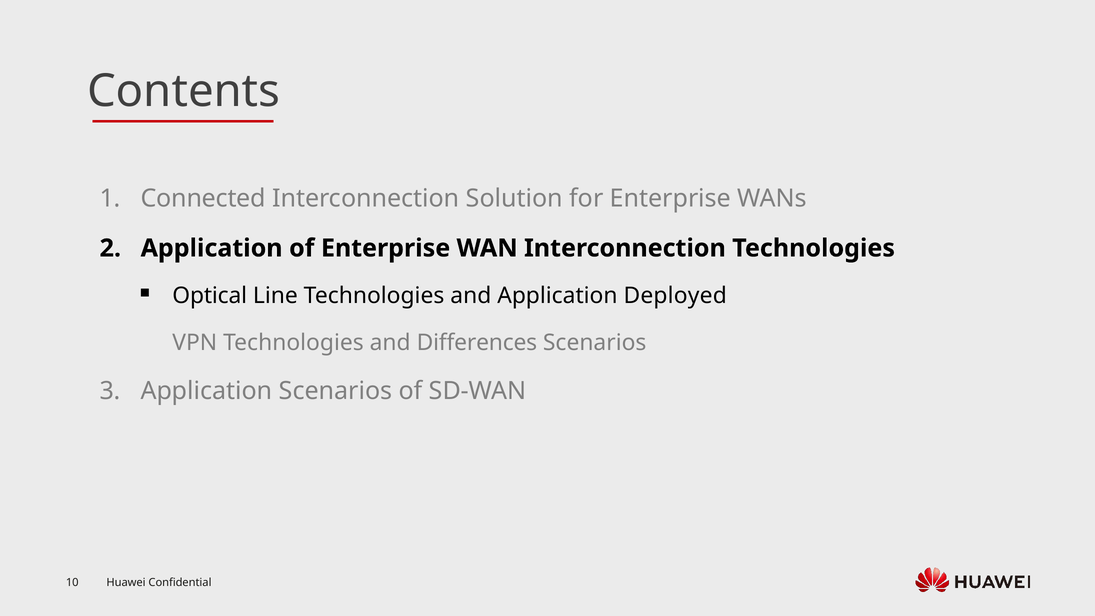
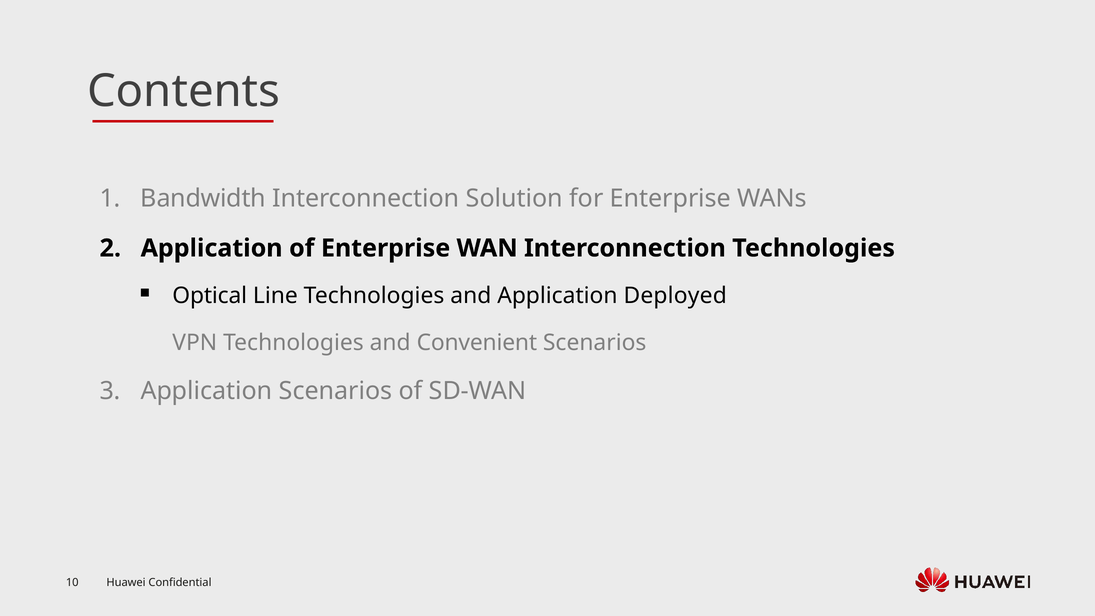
Connected: Connected -> Bandwidth (203, 199)
Differences: Differences -> Convenient (477, 342)
